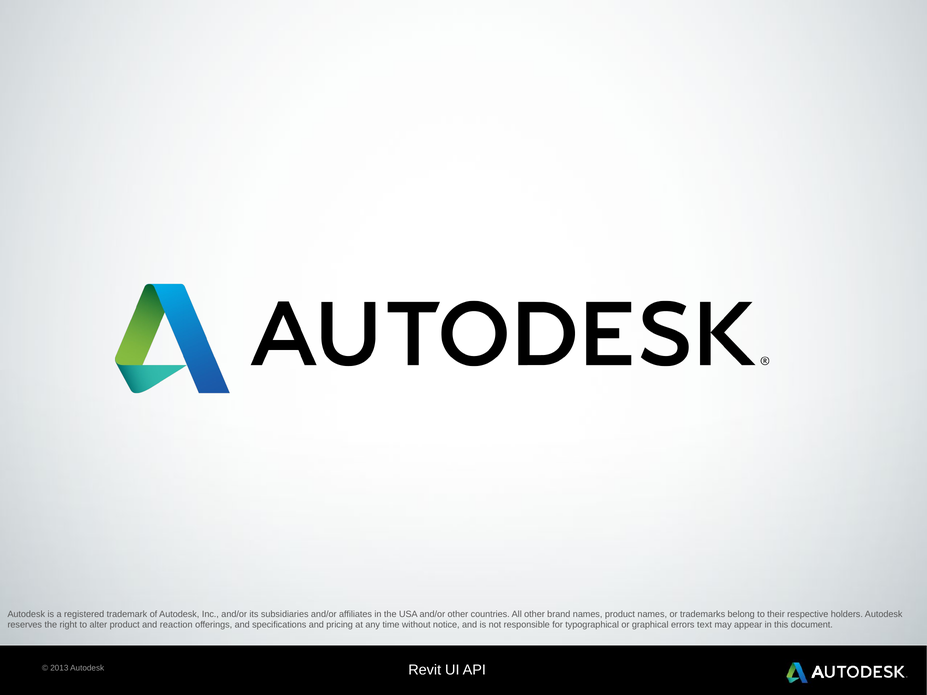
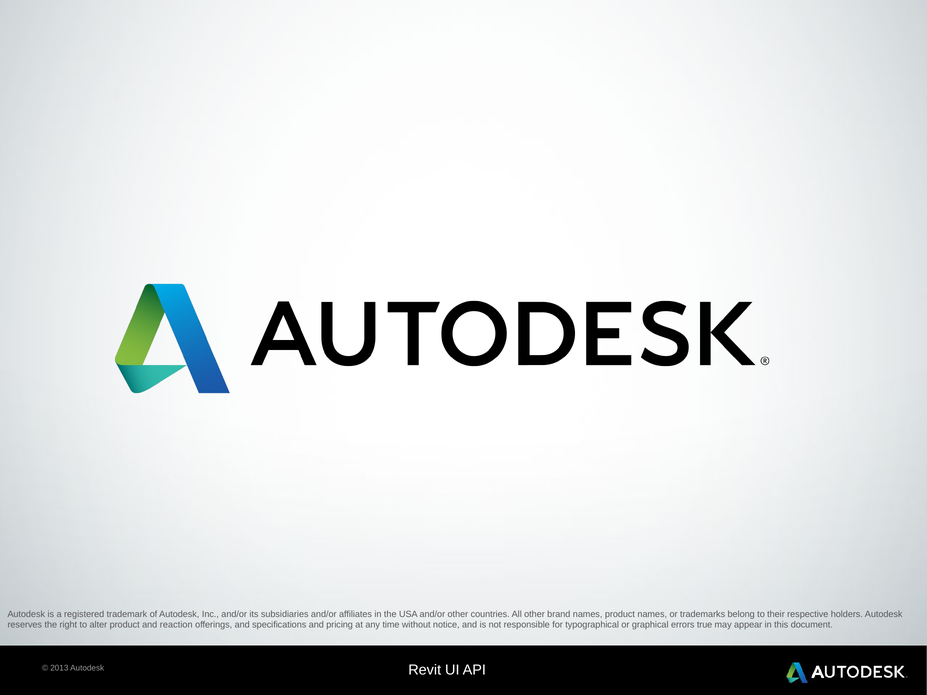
text: text -> true (705, 625)
